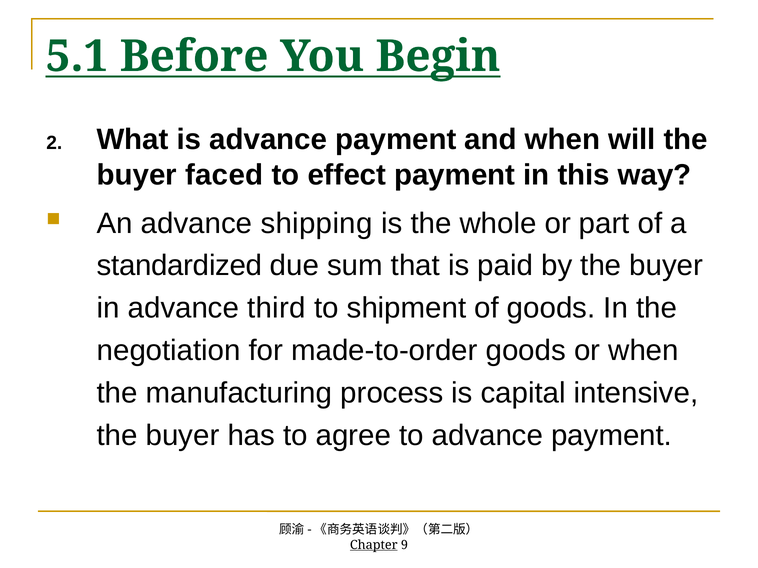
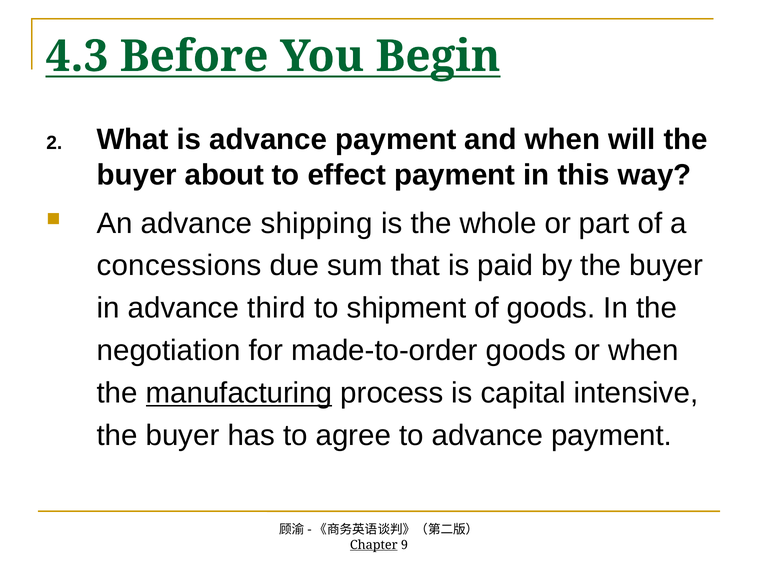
5.1: 5.1 -> 4.3 (77, 56)
faced: faced -> about (224, 175)
standardized: standardized -> concessions (179, 266)
manufacturing underline: none -> present (239, 393)
